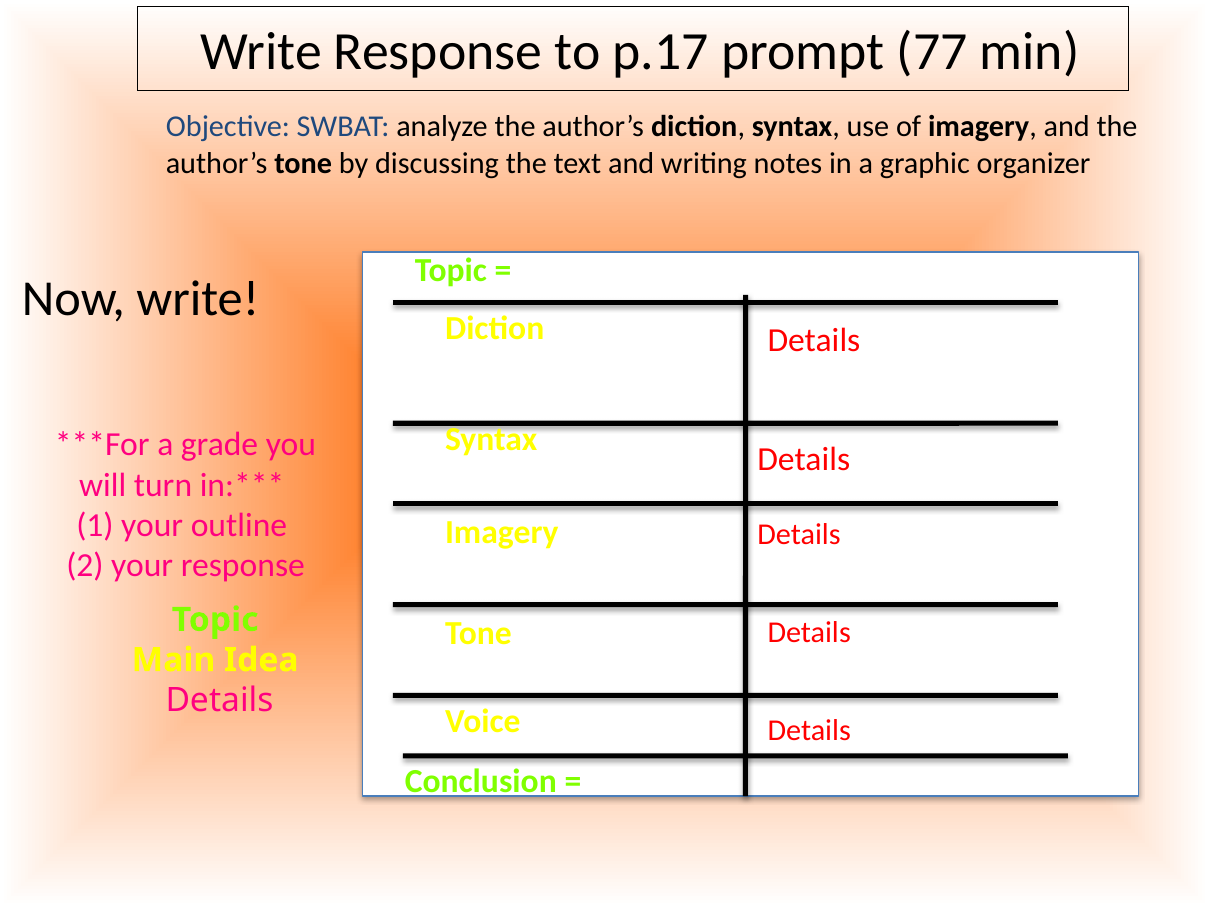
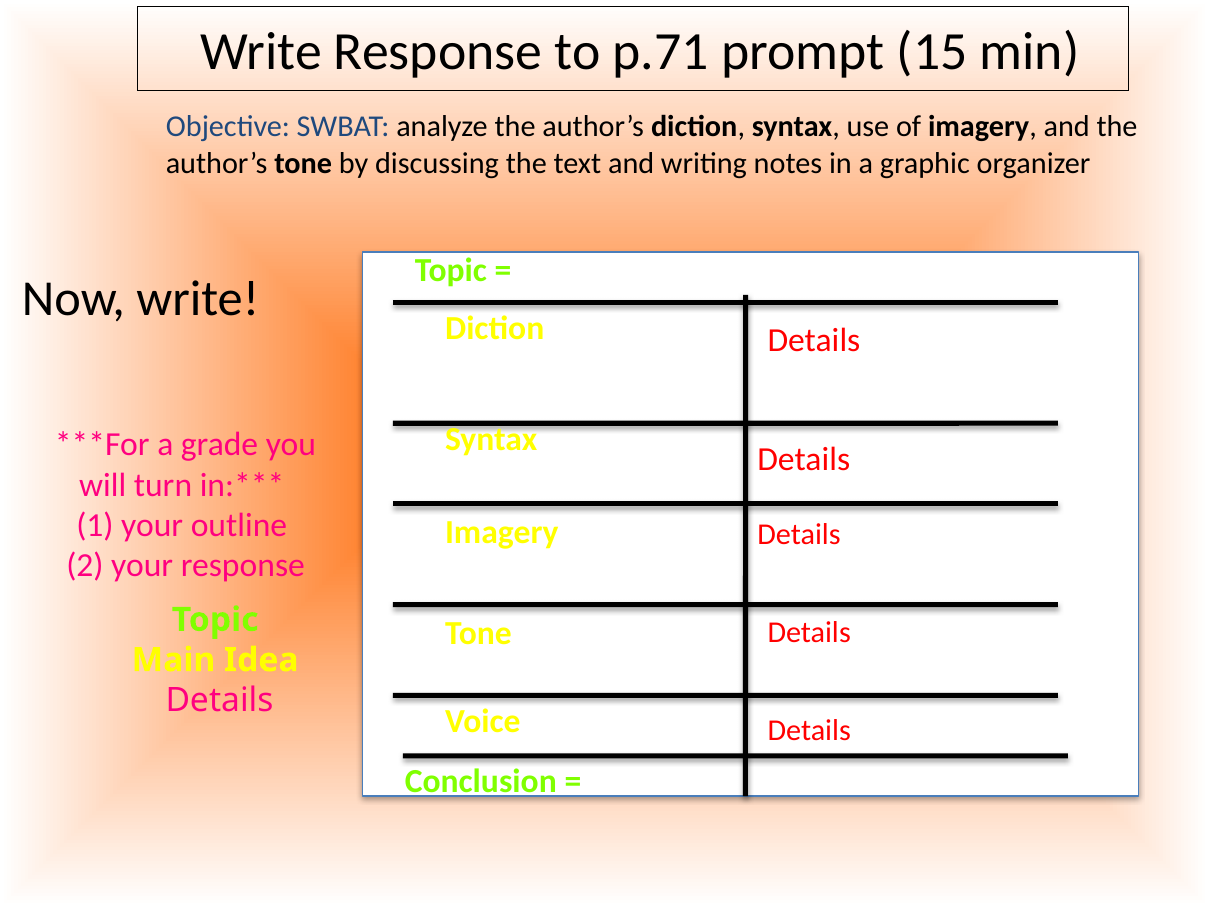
p.17: p.17 -> p.71 (661, 52)
77: 77 -> 15 (932, 52)
